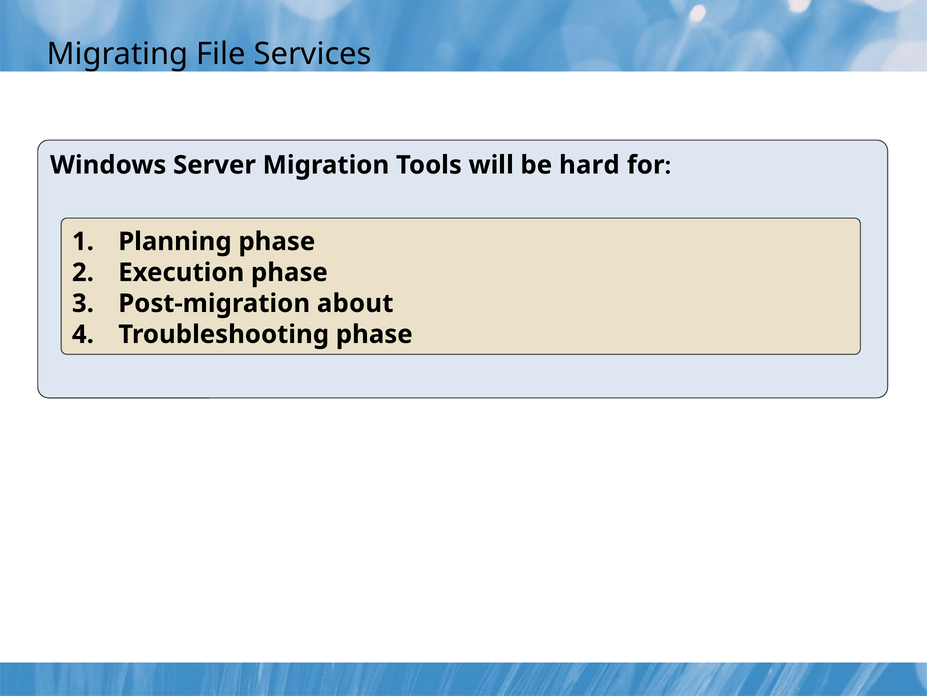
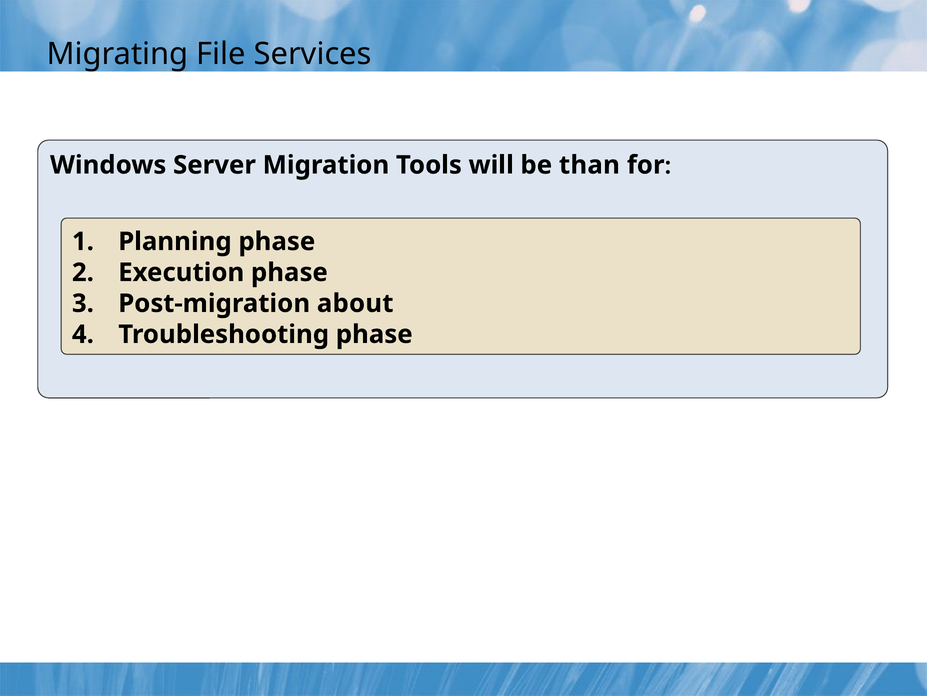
hard: hard -> than (589, 165)
